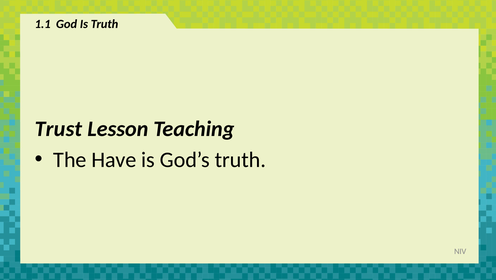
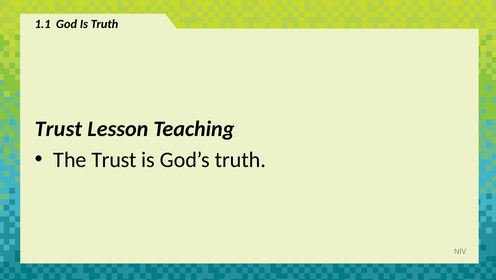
The Have: Have -> Trust (114, 160)
